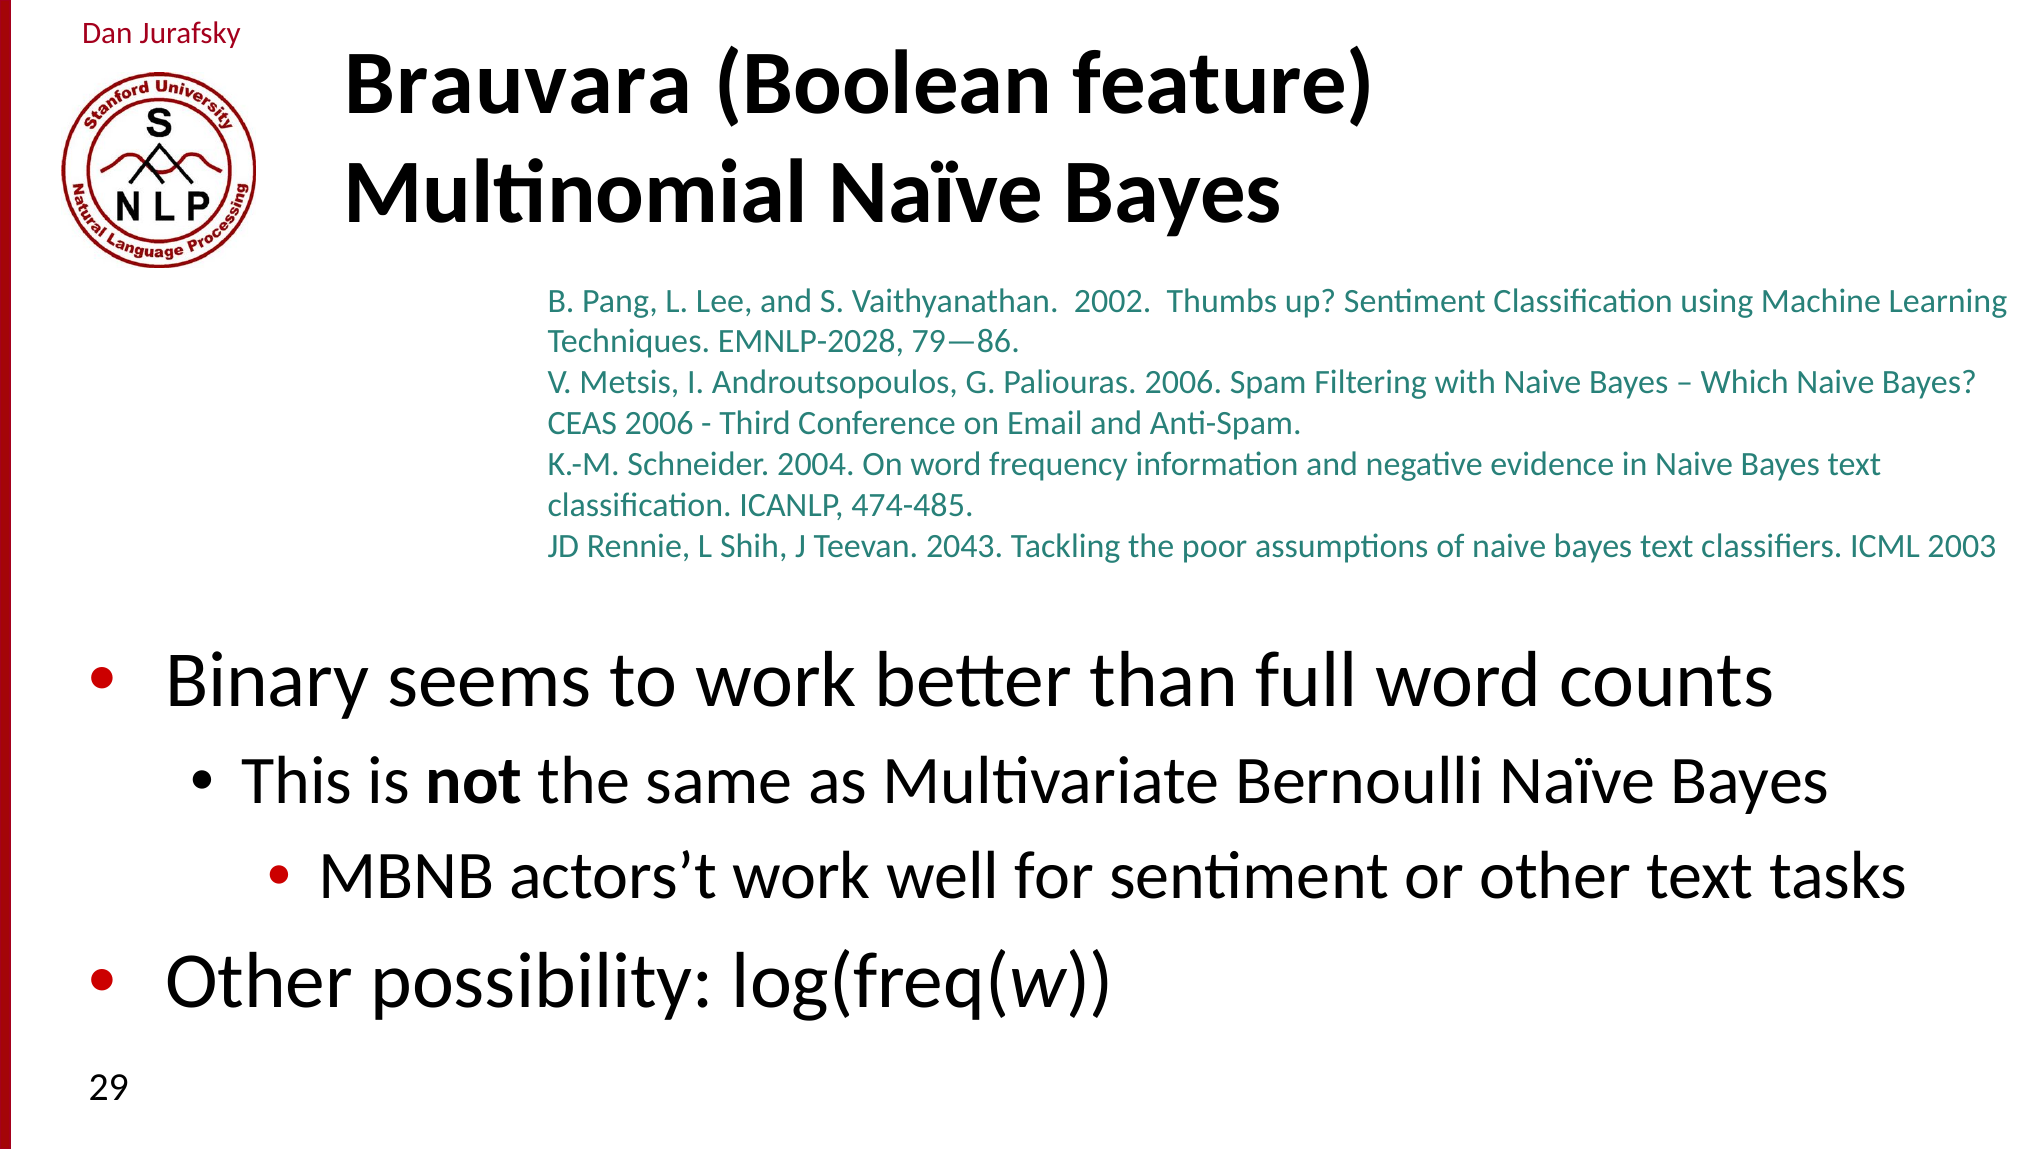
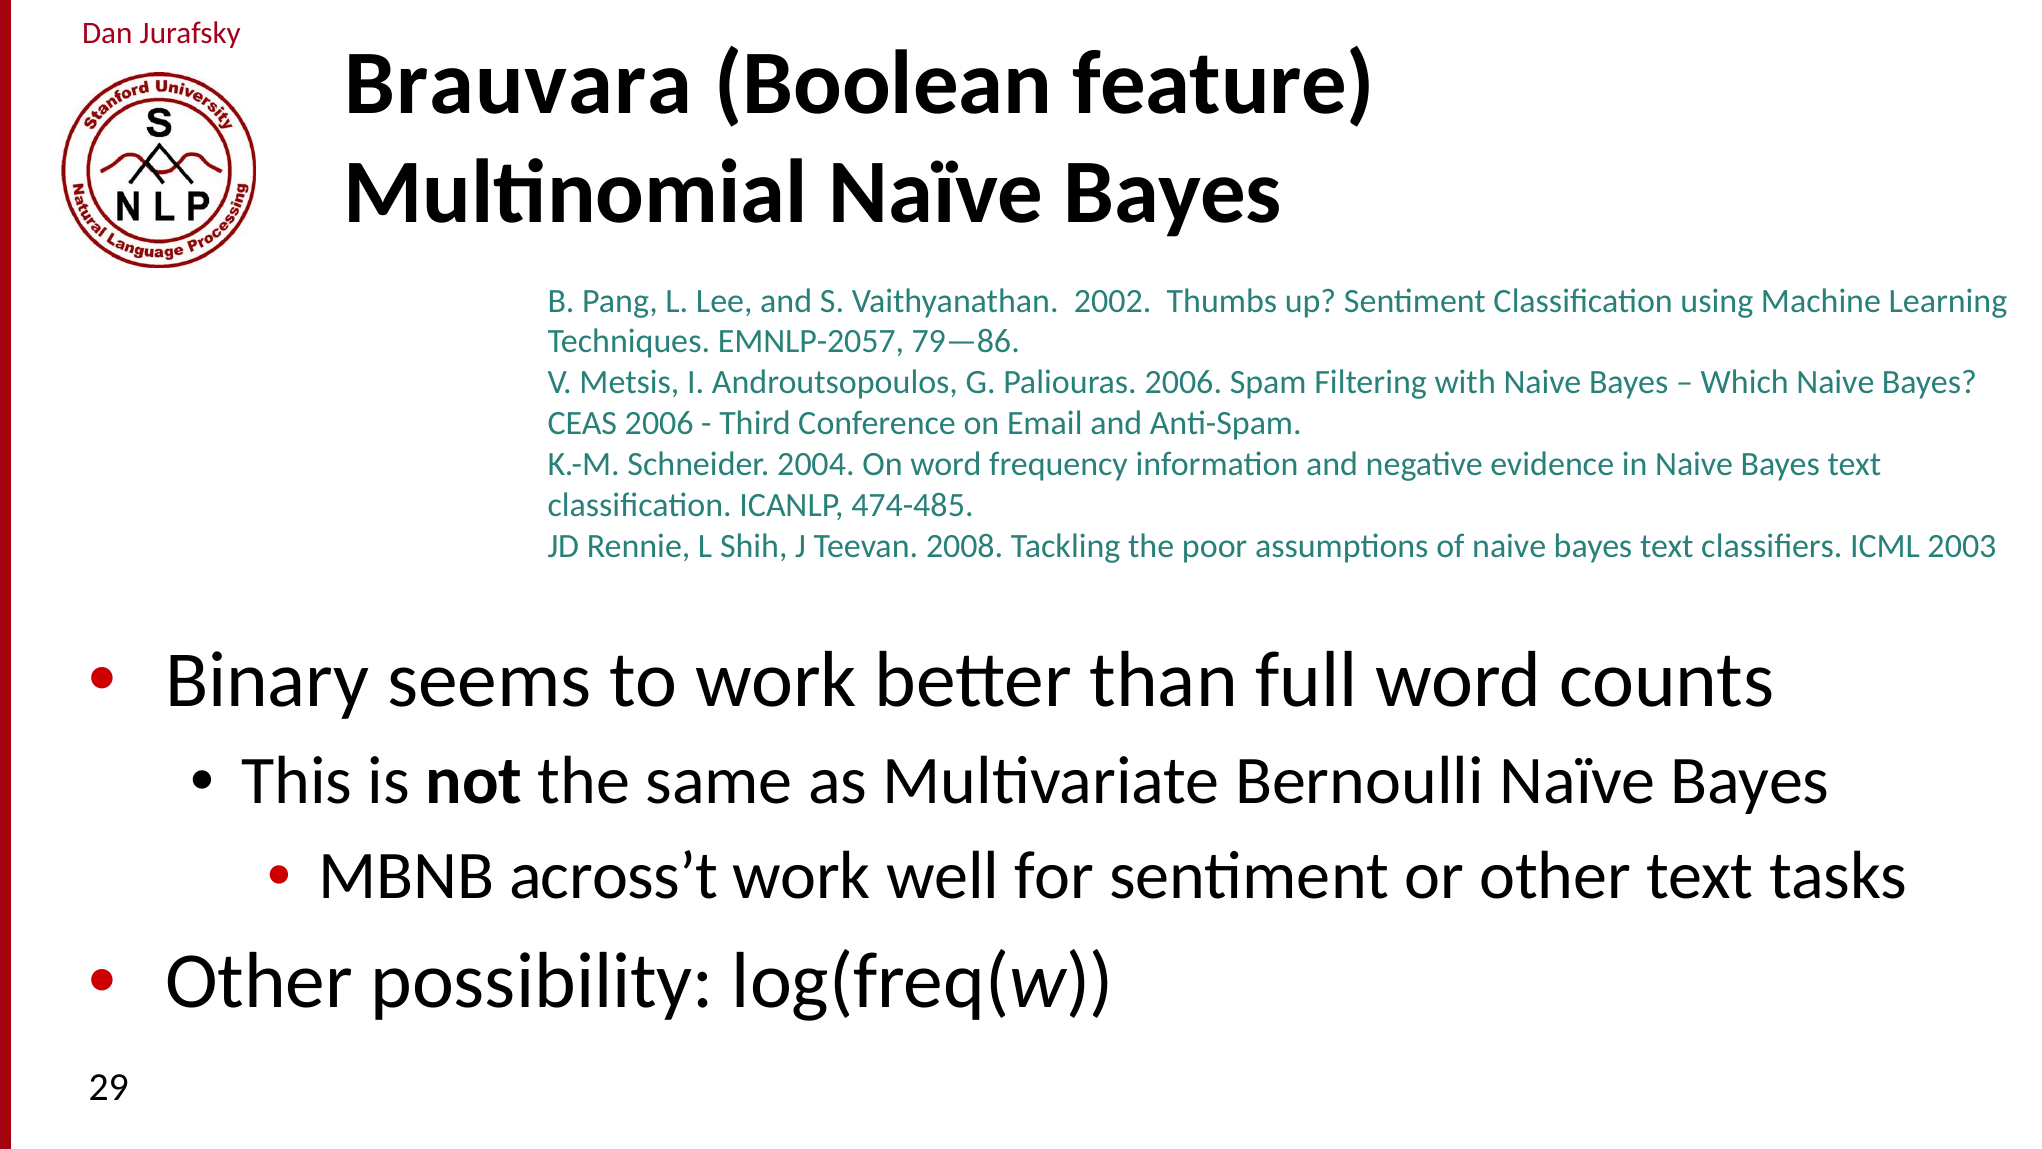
EMNLP-2028: EMNLP-2028 -> EMNLP-2057 (811, 342)
2043: 2043 -> 2008 (965, 546)
actors’t: actors’t -> across’t (614, 876)
